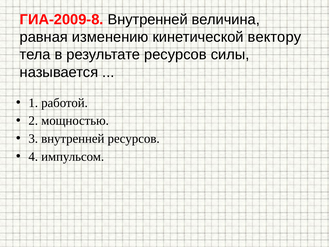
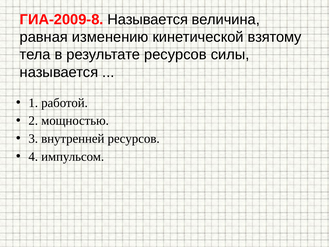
ГИА-2009-8 Внутренней: Внутренней -> Называется (148, 19)
вектору: вектору -> взятому (275, 37)
